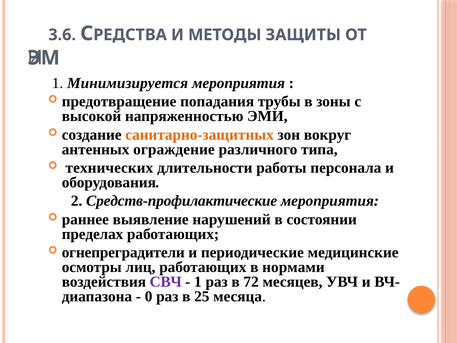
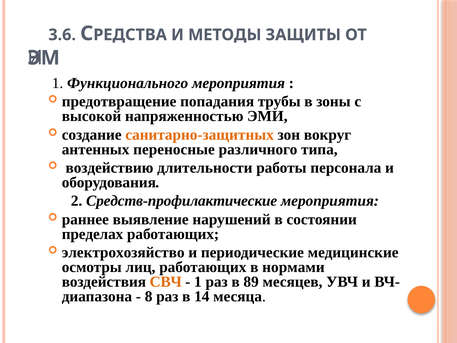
Минимизируется: Минимизируется -> Функционального (128, 83)
ограждение: ограждение -> переносные (174, 149)
технических: технических -> воздействию (109, 168)
огнепреградители: огнепреградители -> электрохозяйство (123, 252)
СВЧ colour: purple -> orange (166, 282)
72: 72 -> 89 (251, 282)
0: 0 -> 8 (149, 296)
25: 25 -> 14 (202, 296)
